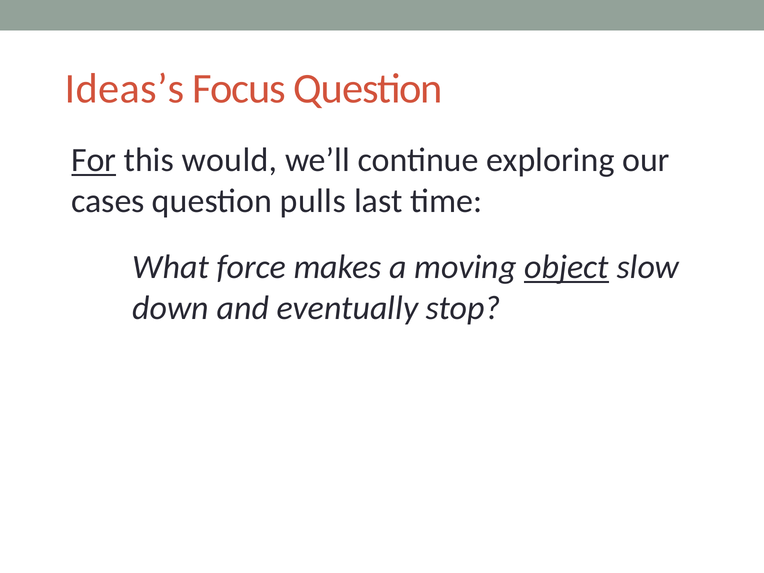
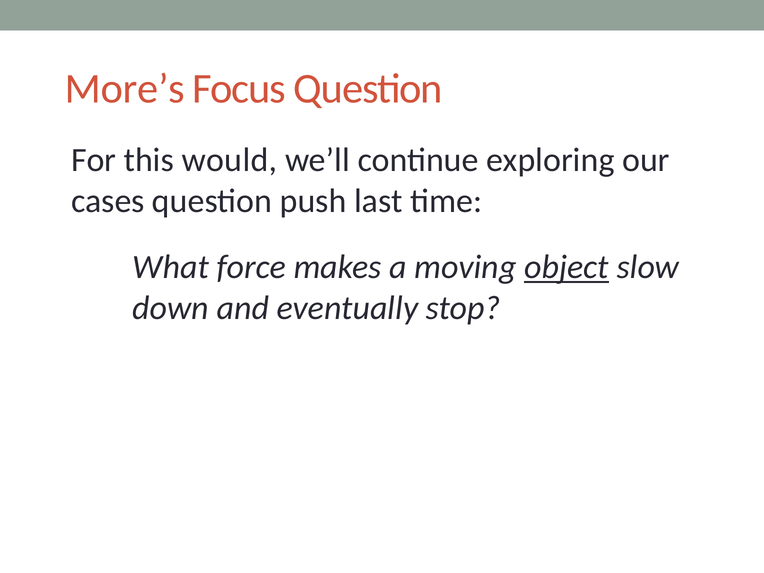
Ideas’s: Ideas’s -> More’s (125, 89)
For underline: present -> none (94, 160)
pulls: pulls -> push (313, 201)
